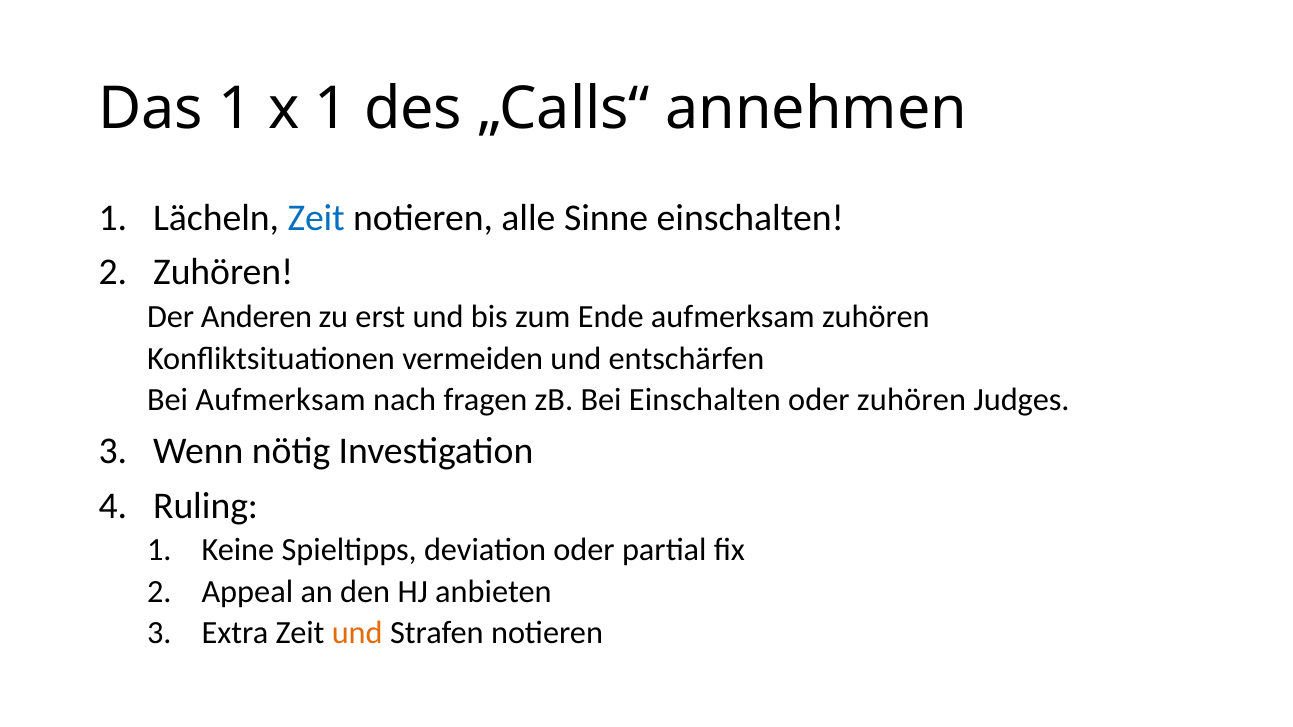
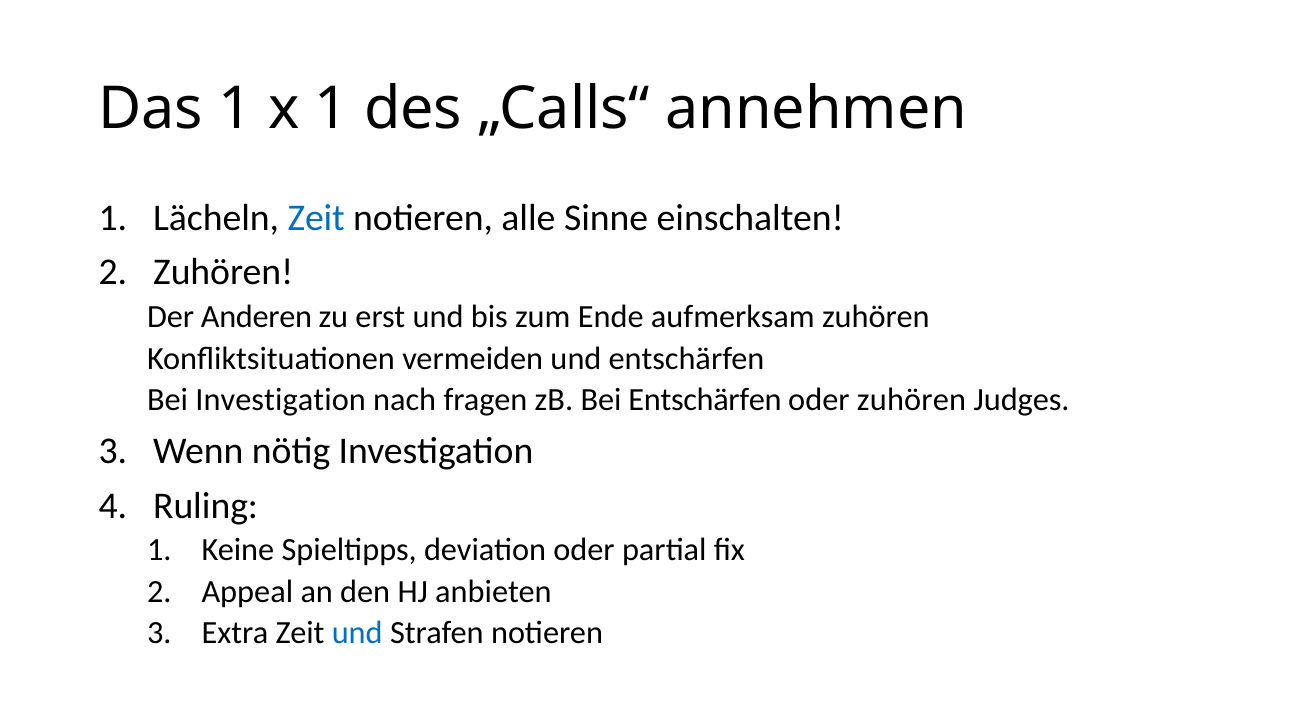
Bei Aufmerksam: Aufmerksam -> Investigation (281, 400)
Bei Einschalten: Einschalten -> Entschärfen (705, 400)
und colour: orange -> blue (357, 634)
